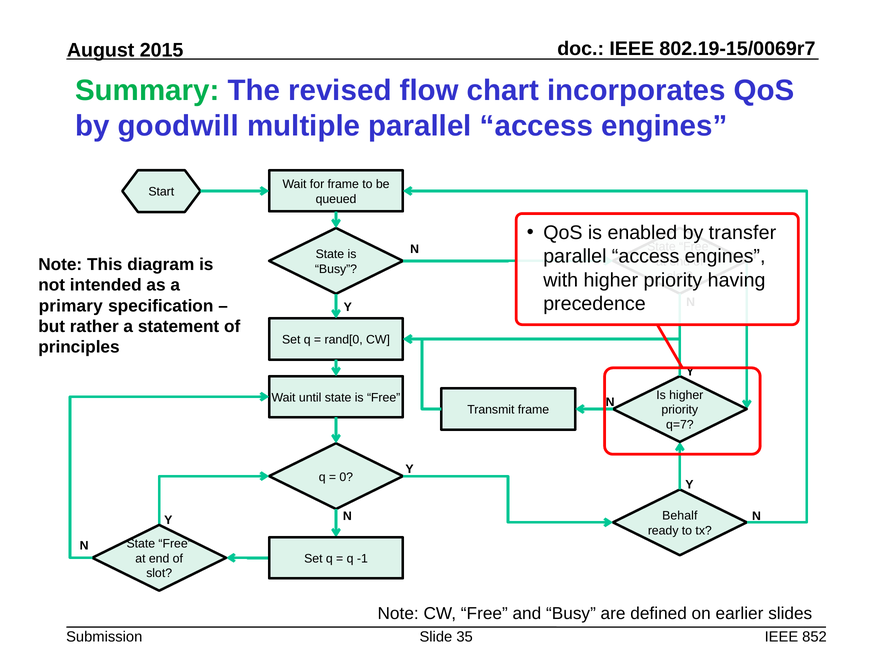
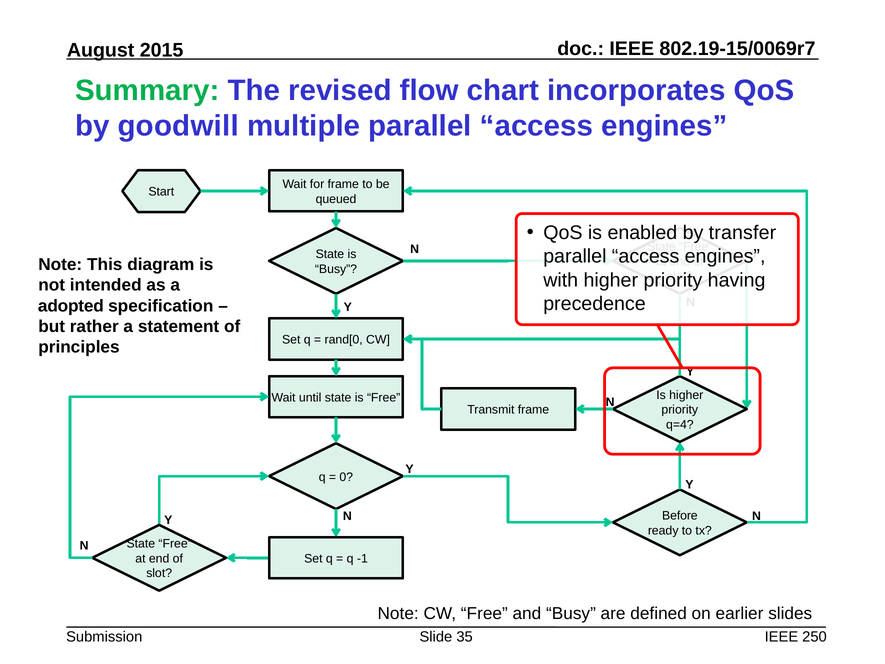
primary: primary -> adopted (71, 306)
q=7: q=7 -> q=4 (680, 424)
Behalf: Behalf -> Before (680, 516)
852: 852 -> 250 (815, 637)
